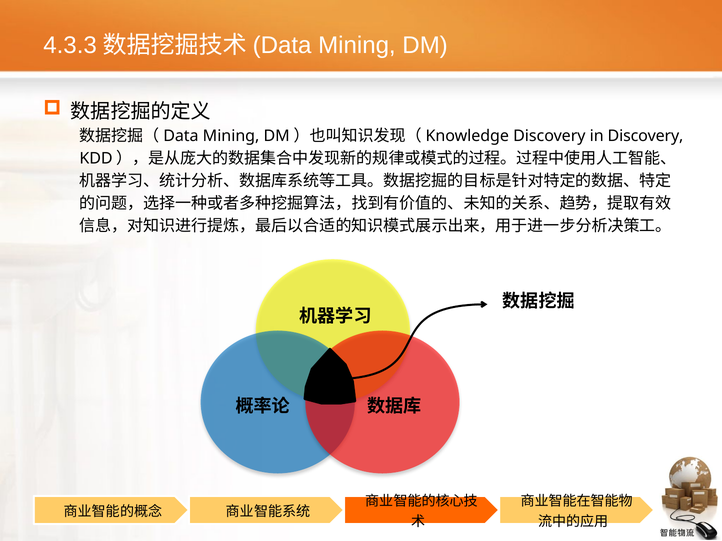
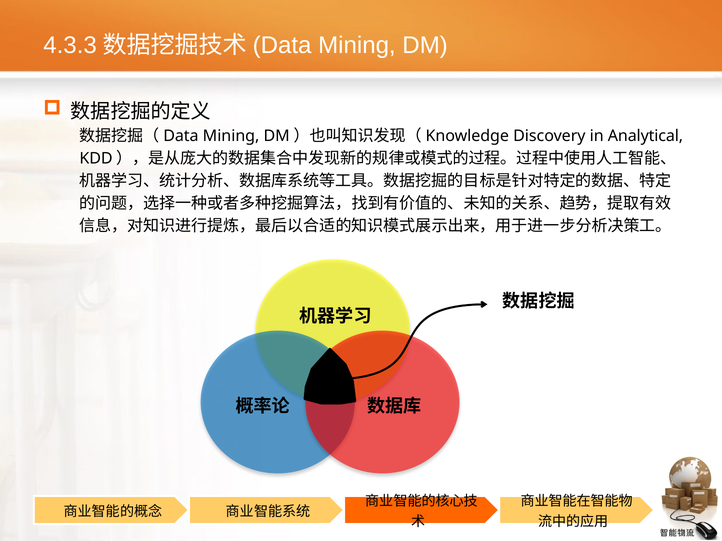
in Discovery: Discovery -> Analytical (645, 136)
